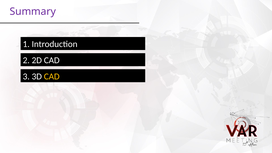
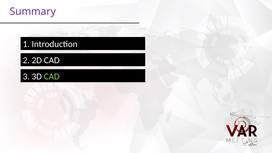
CAD colour: yellow -> light green (52, 76)
